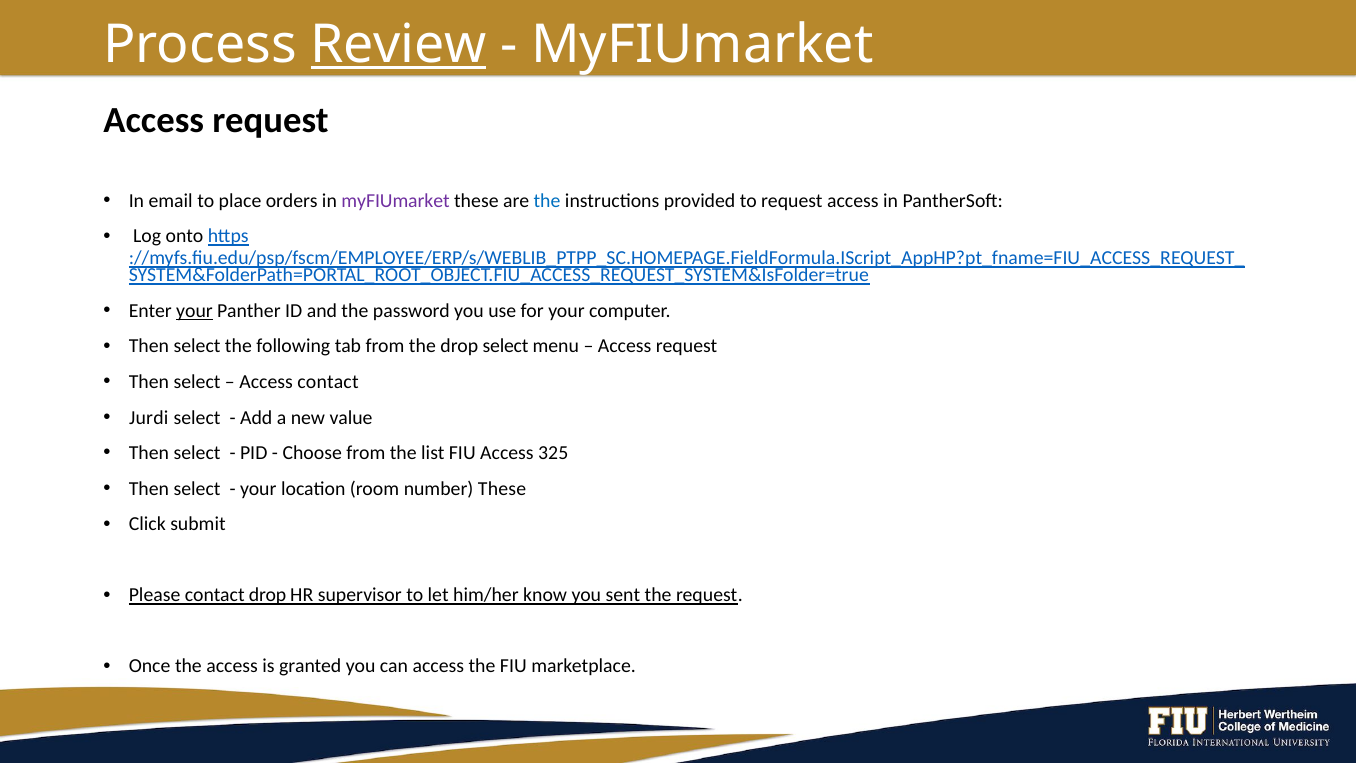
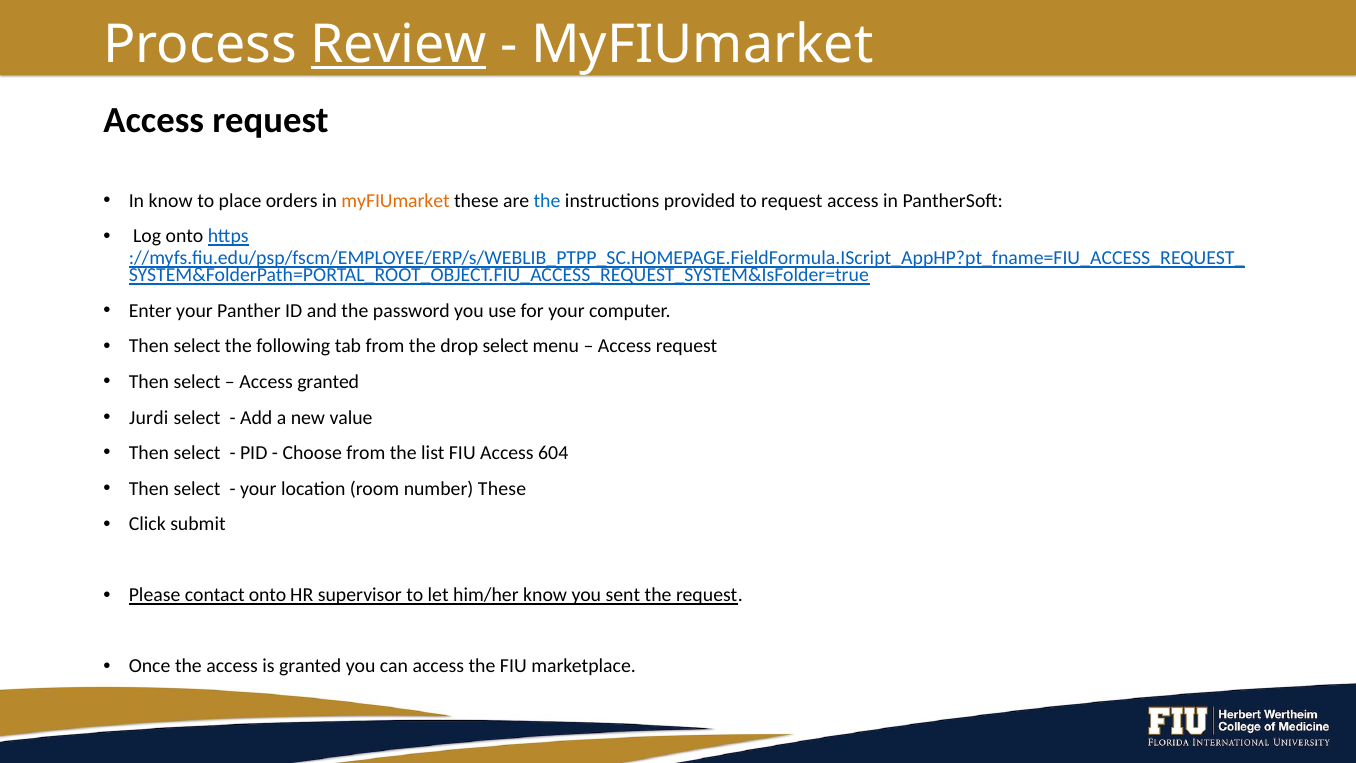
In email: email -> know (171, 201)
myFIUmarket colour: purple -> orange (396, 201)
your underline: present -> none (194, 311)
Access contact: contact -> granted (328, 382)
325: 325 -> 604 (553, 453)
contact drop: drop -> onto (268, 595)
